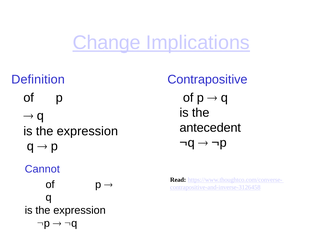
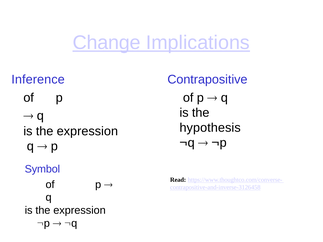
Definition: Definition -> Inference (38, 80)
antecedent: antecedent -> hypothesis (210, 128)
Cannot: Cannot -> Symbol (42, 169)
